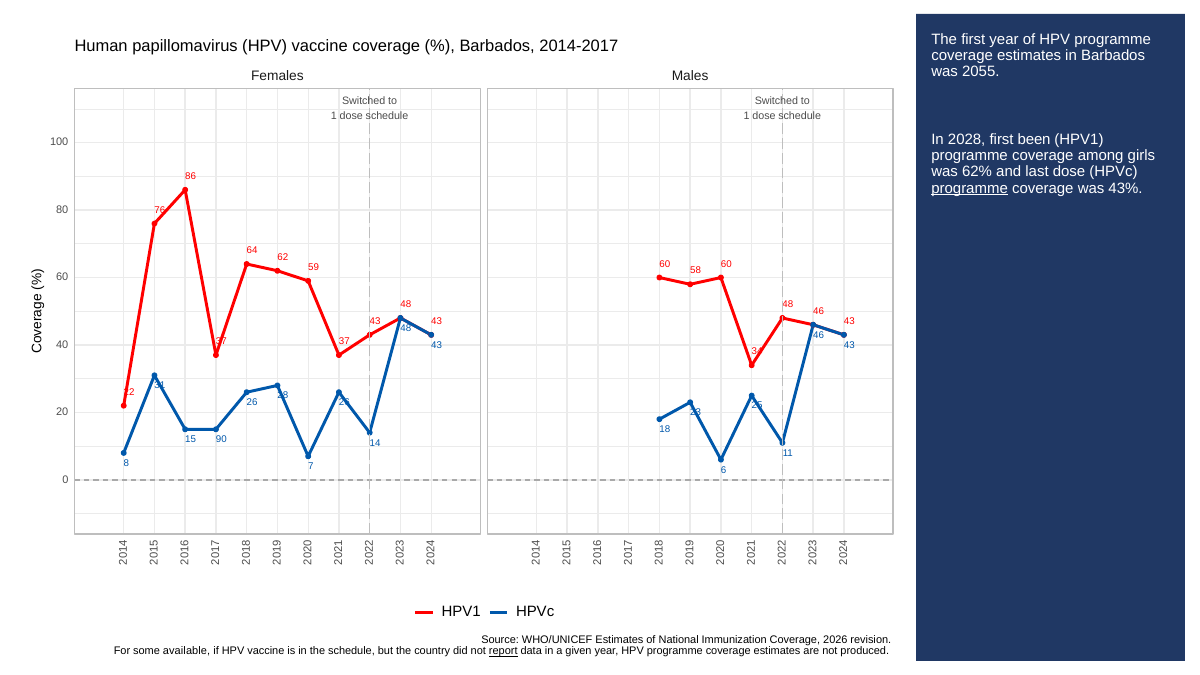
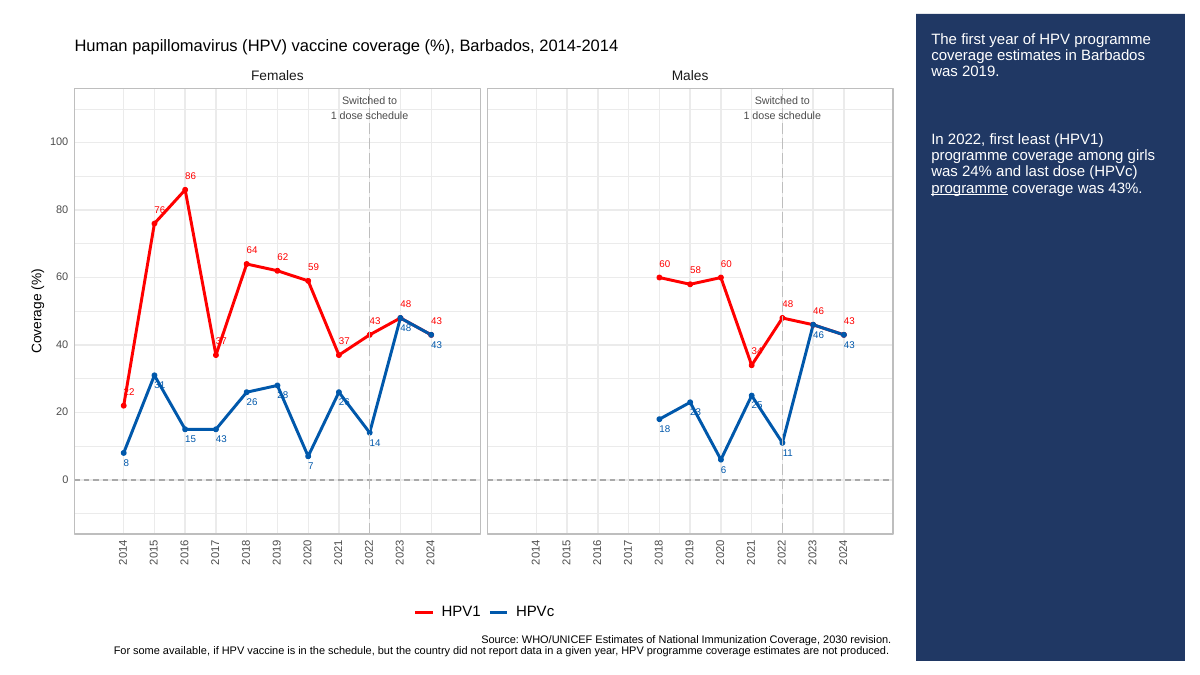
2014-2017: 2014-2017 -> 2014-2014 (579, 46)
2055: 2055 -> 2019 (981, 72)
2028: 2028 -> 2022 (967, 140)
been: been -> least (1034, 140)
62%: 62% -> 24% (977, 172)
15 90: 90 -> 43 (221, 439)
2026: 2026 -> 2030 (835, 639)
report underline: present -> none (503, 651)
